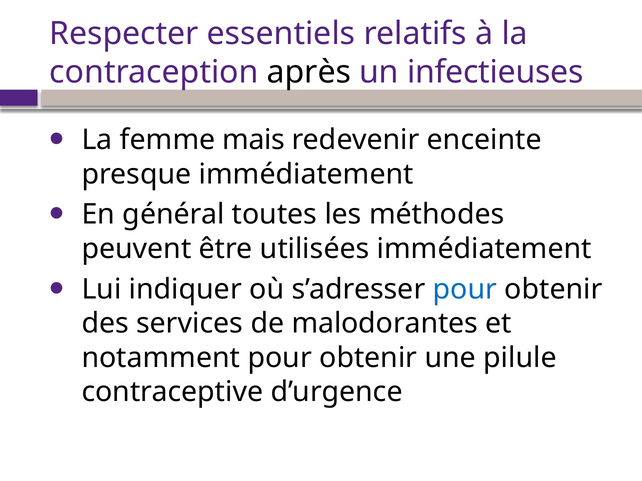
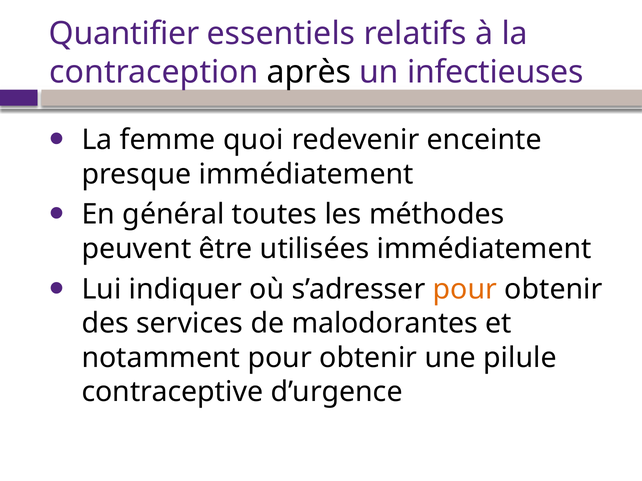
Respecter: Respecter -> Quantifier (124, 34)
mais: mais -> quoi (253, 140)
pour colour: blue -> orange (465, 290)
